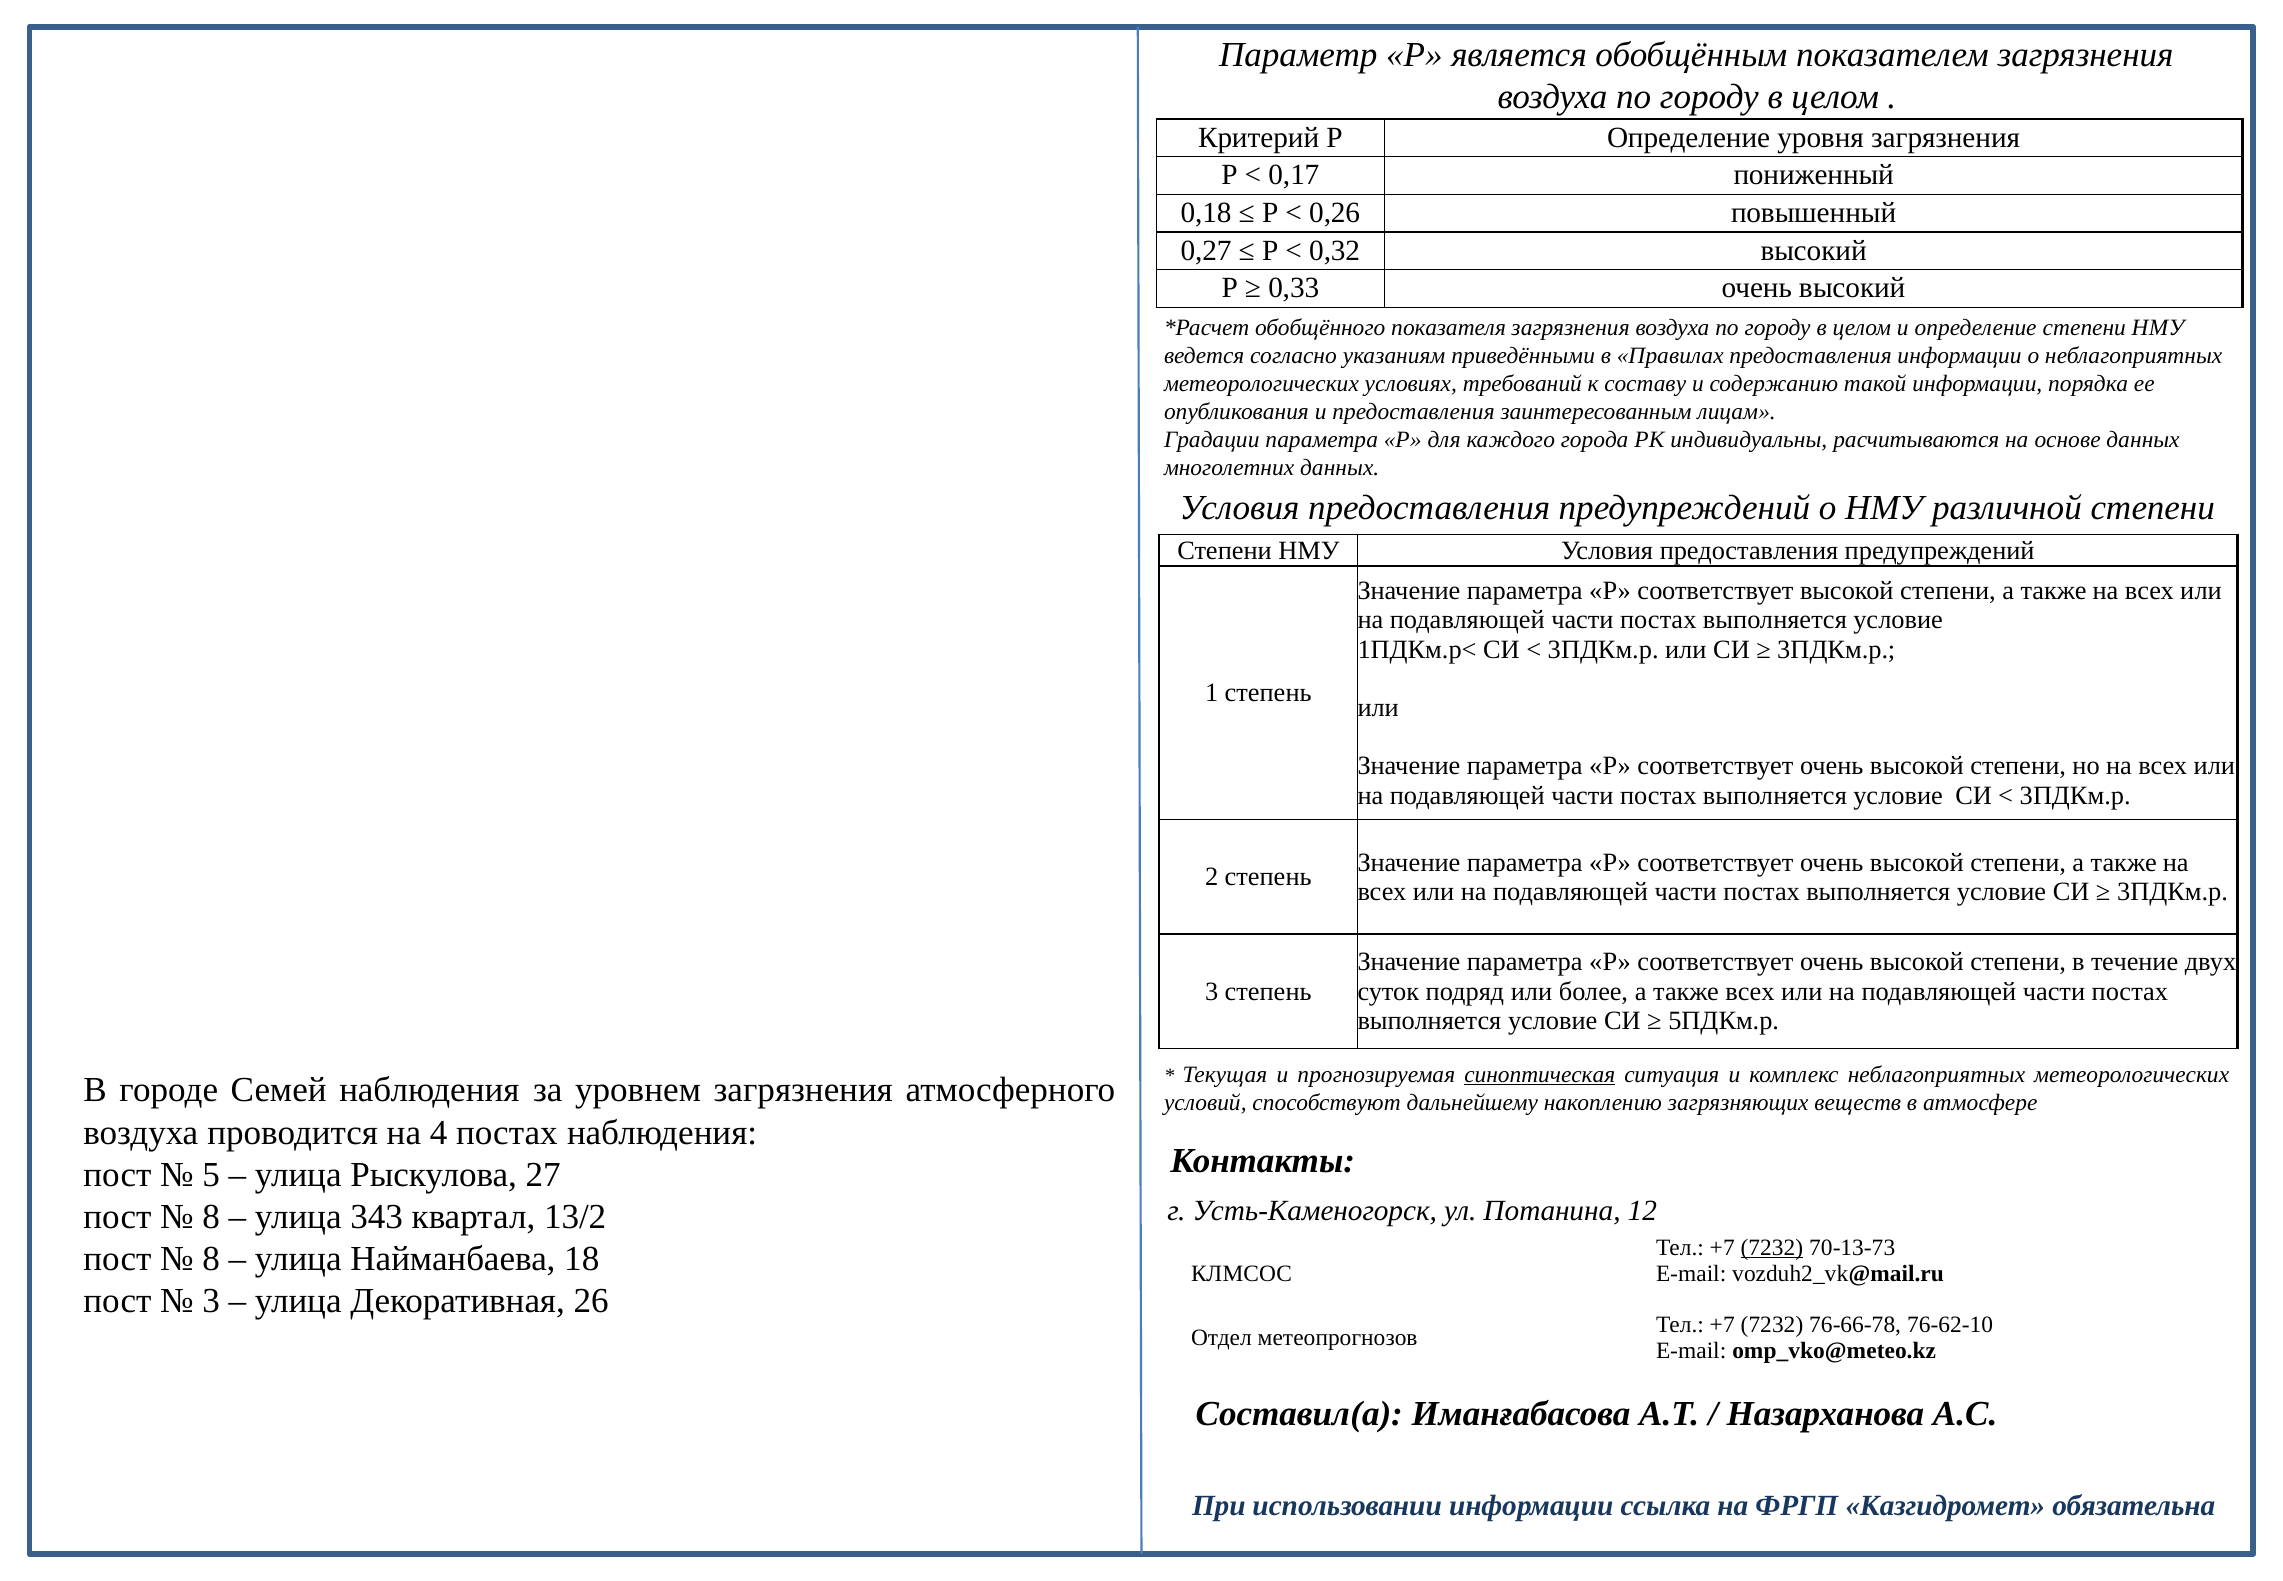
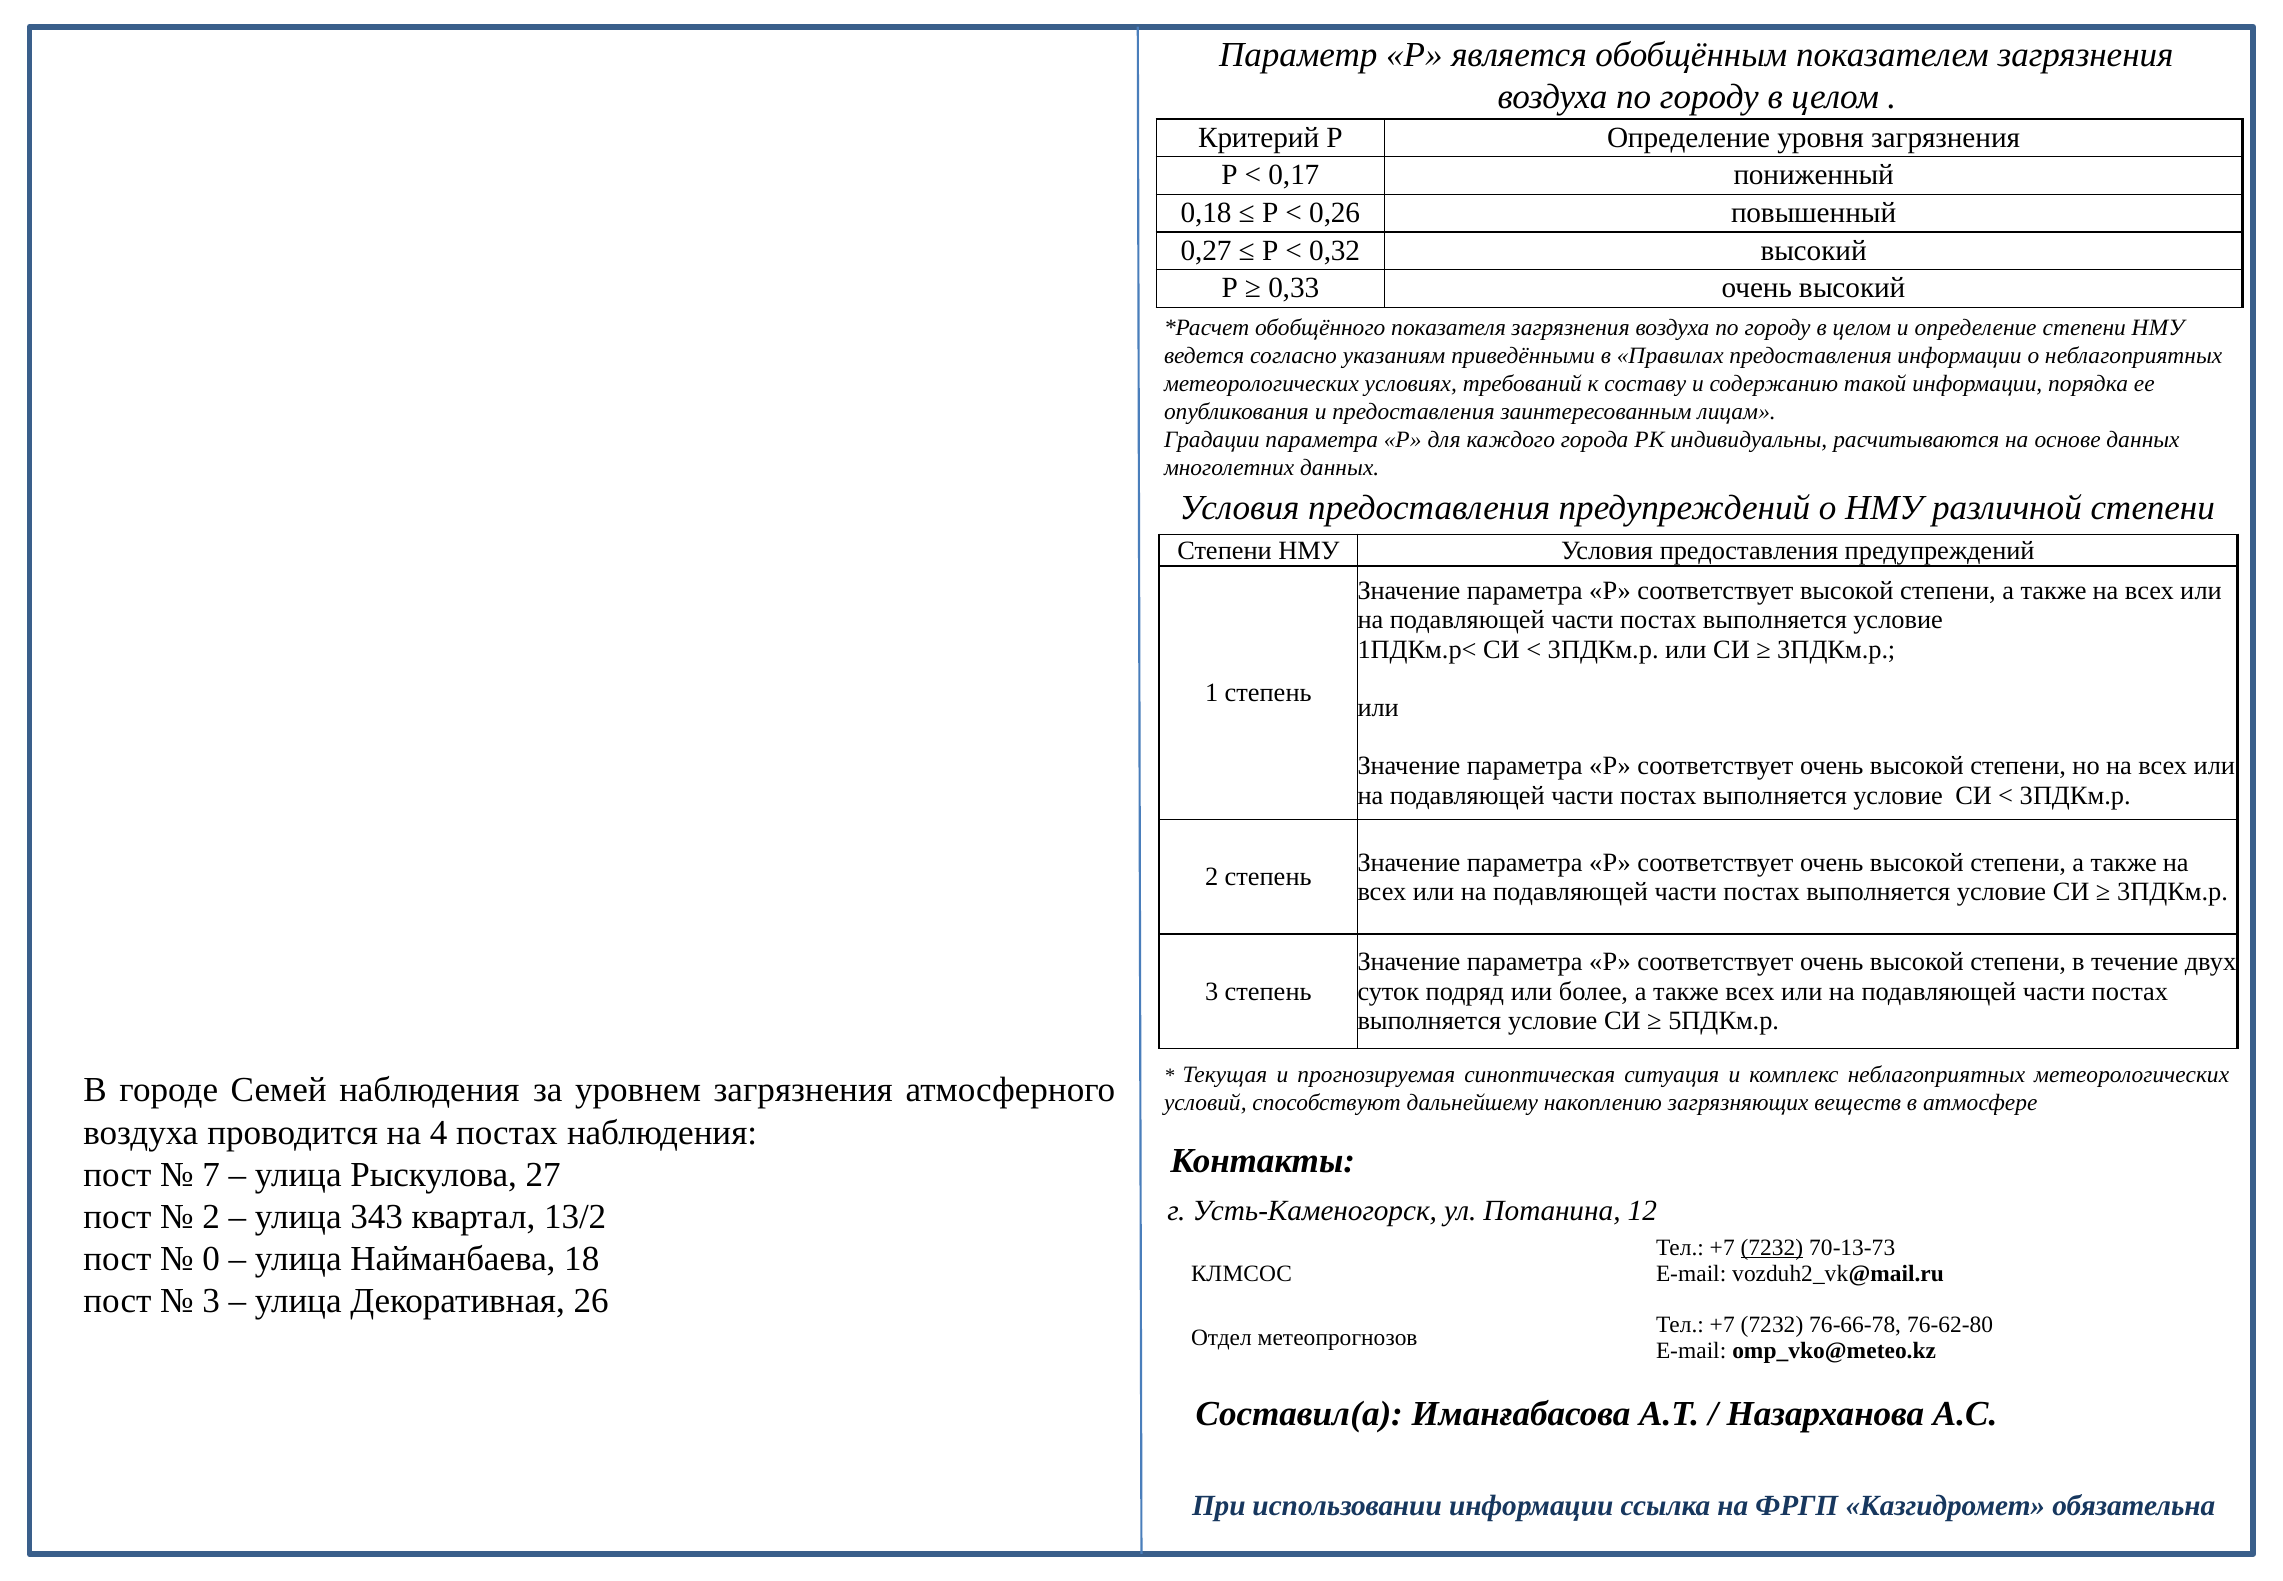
синоптическая underline: present -> none (1540, 1074)
5: 5 -> 7 (211, 1174)
8: 8 -> 2 (211, 1216)
8: 8 -> 0 (211, 1259)
76-62-10: 76-62-10 -> 76-62-80 (1950, 1324)
